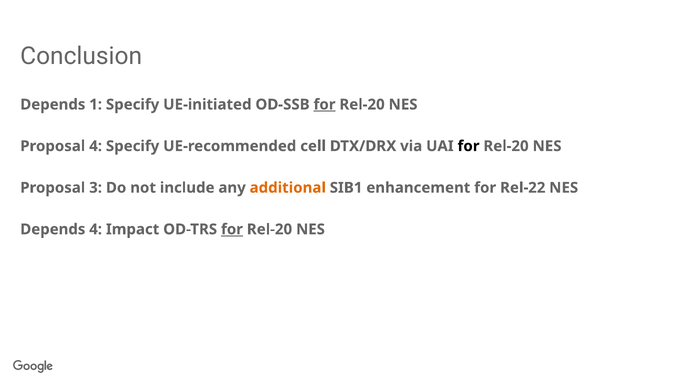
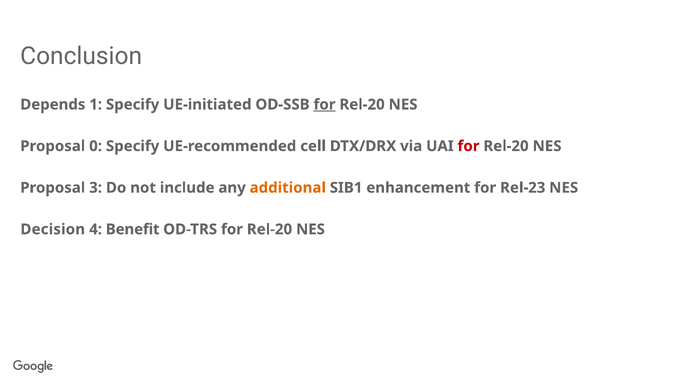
Proposal 4: 4 -> 0 (96, 146)
for colour: black -> red (469, 146)
Rel-22: Rel-22 -> Rel-23 (523, 188)
Depends: Depends -> Decision (53, 229)
Impact: Impact -> Benefit (133, 229)
for underline: present -> none (232, 229)
